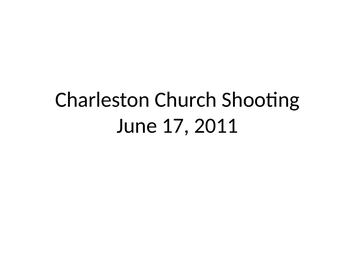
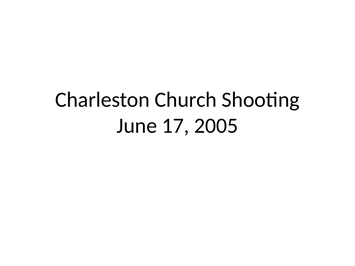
2011: 2011 -> 2005 (216, 126)
